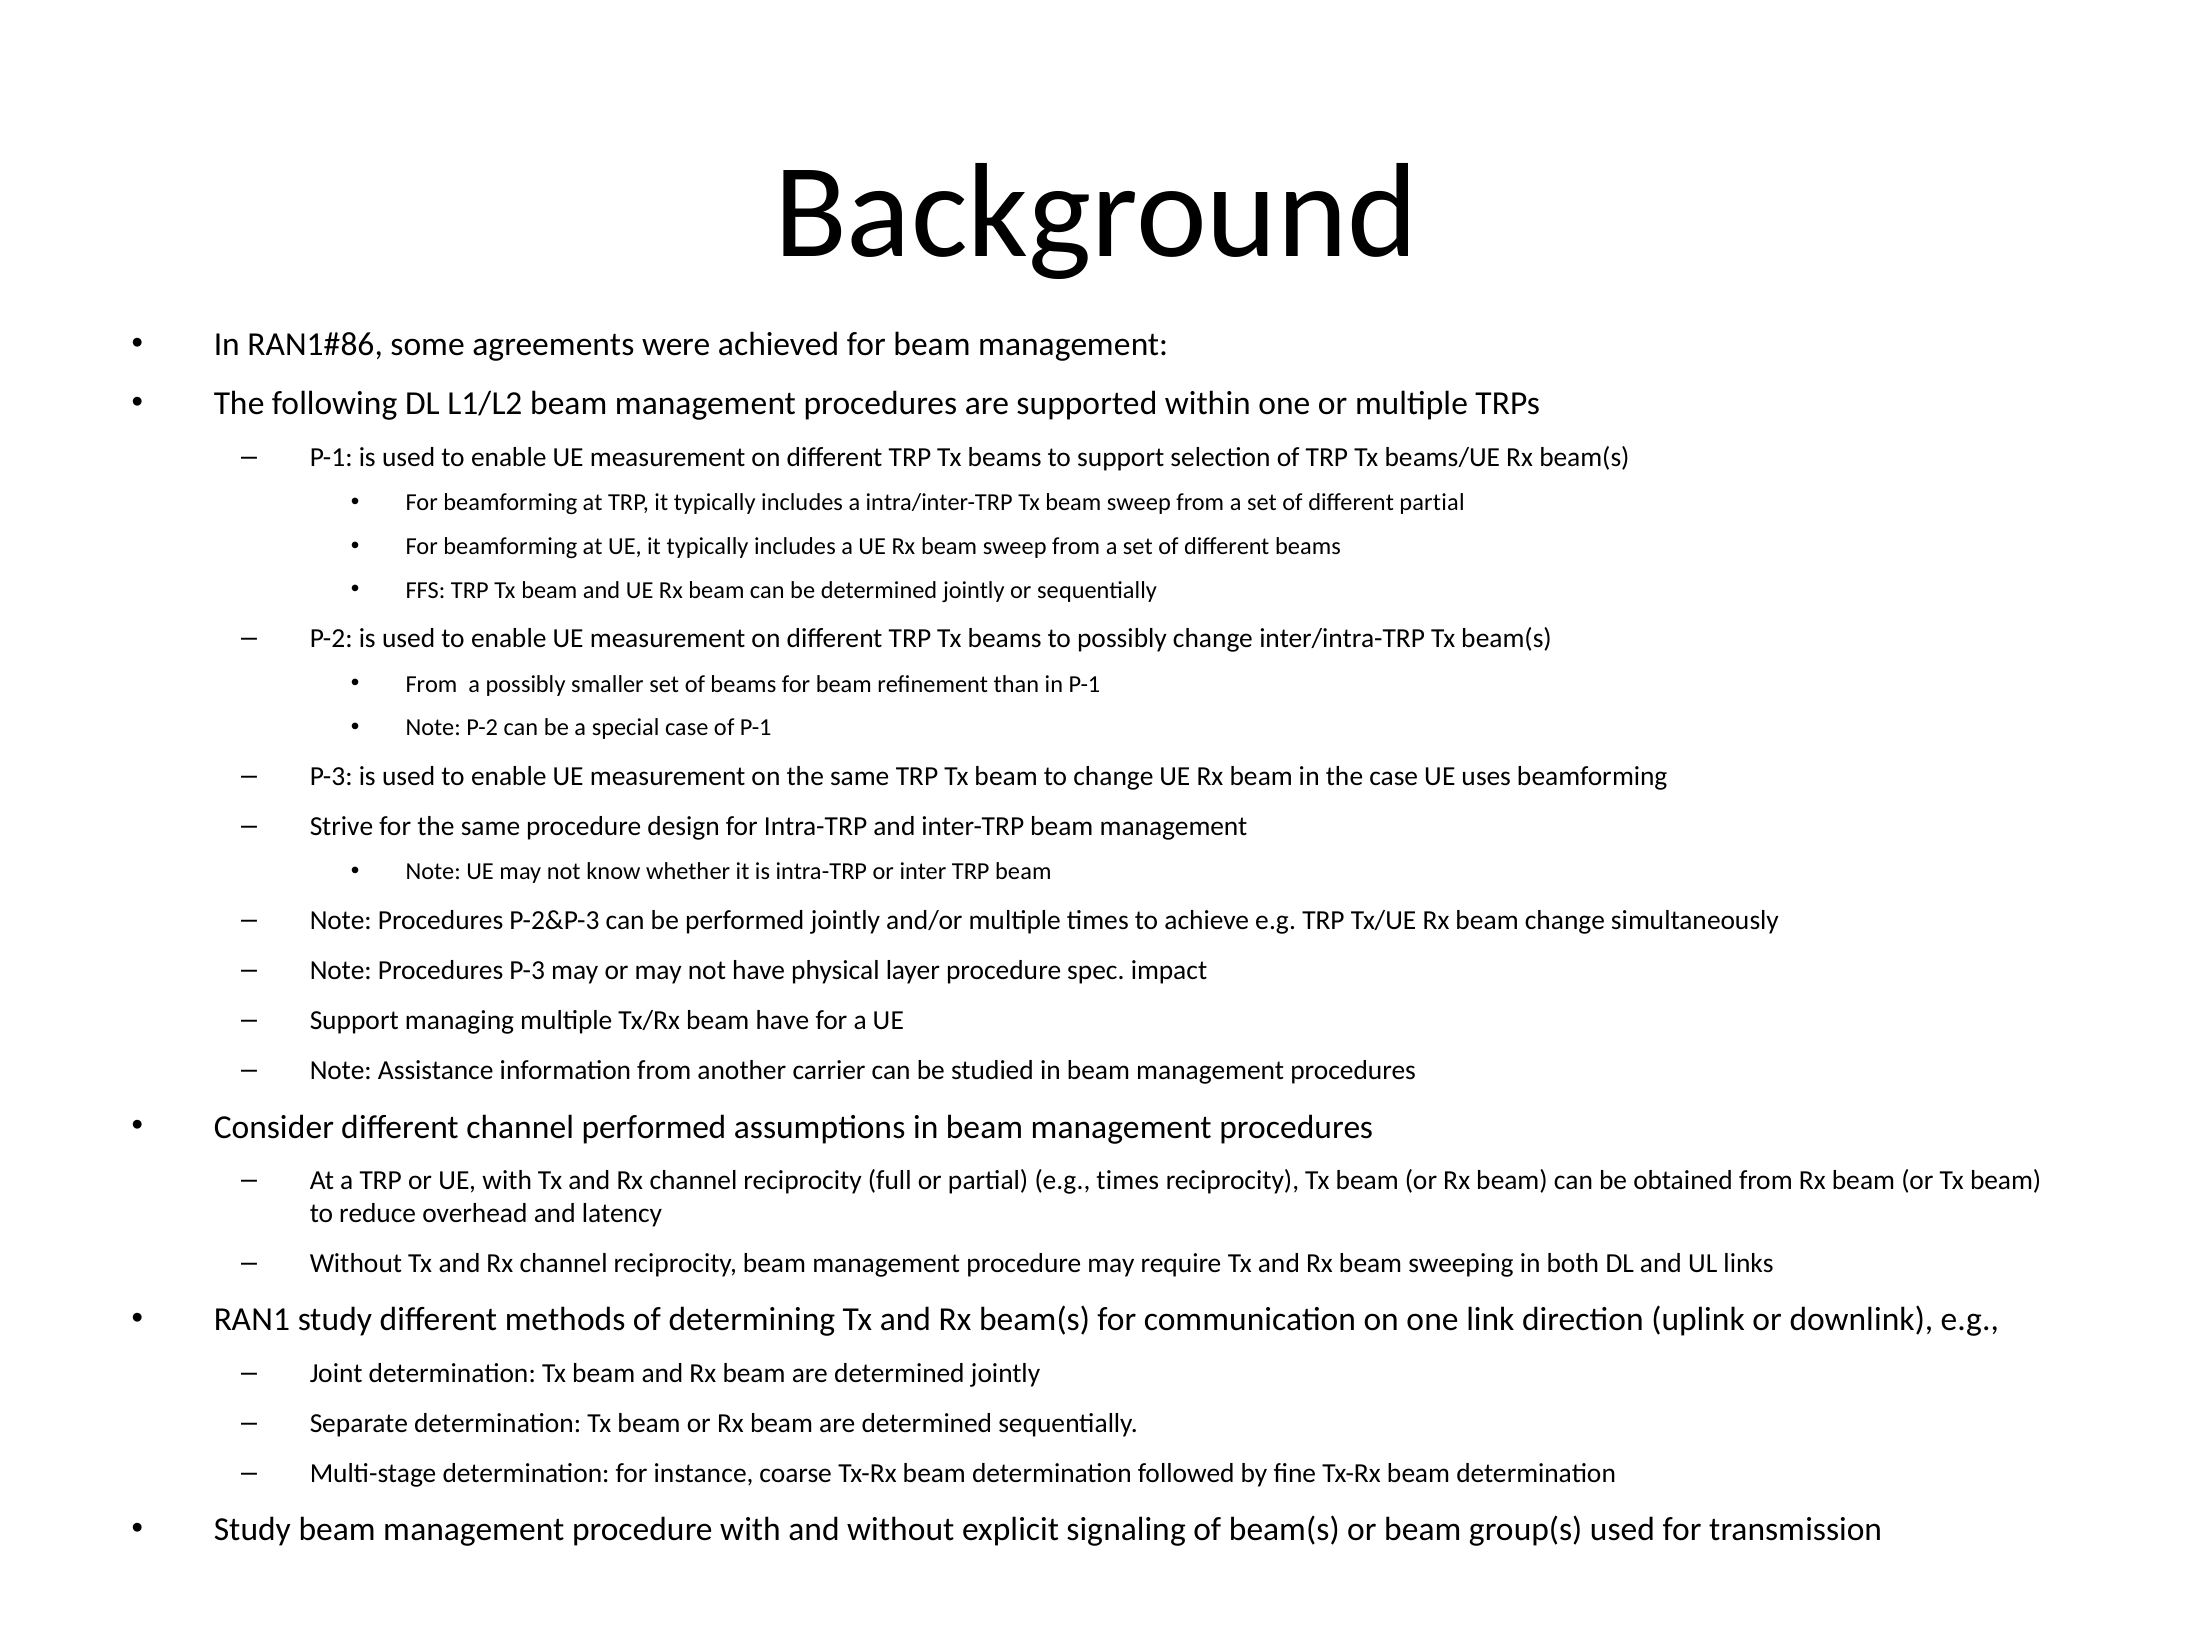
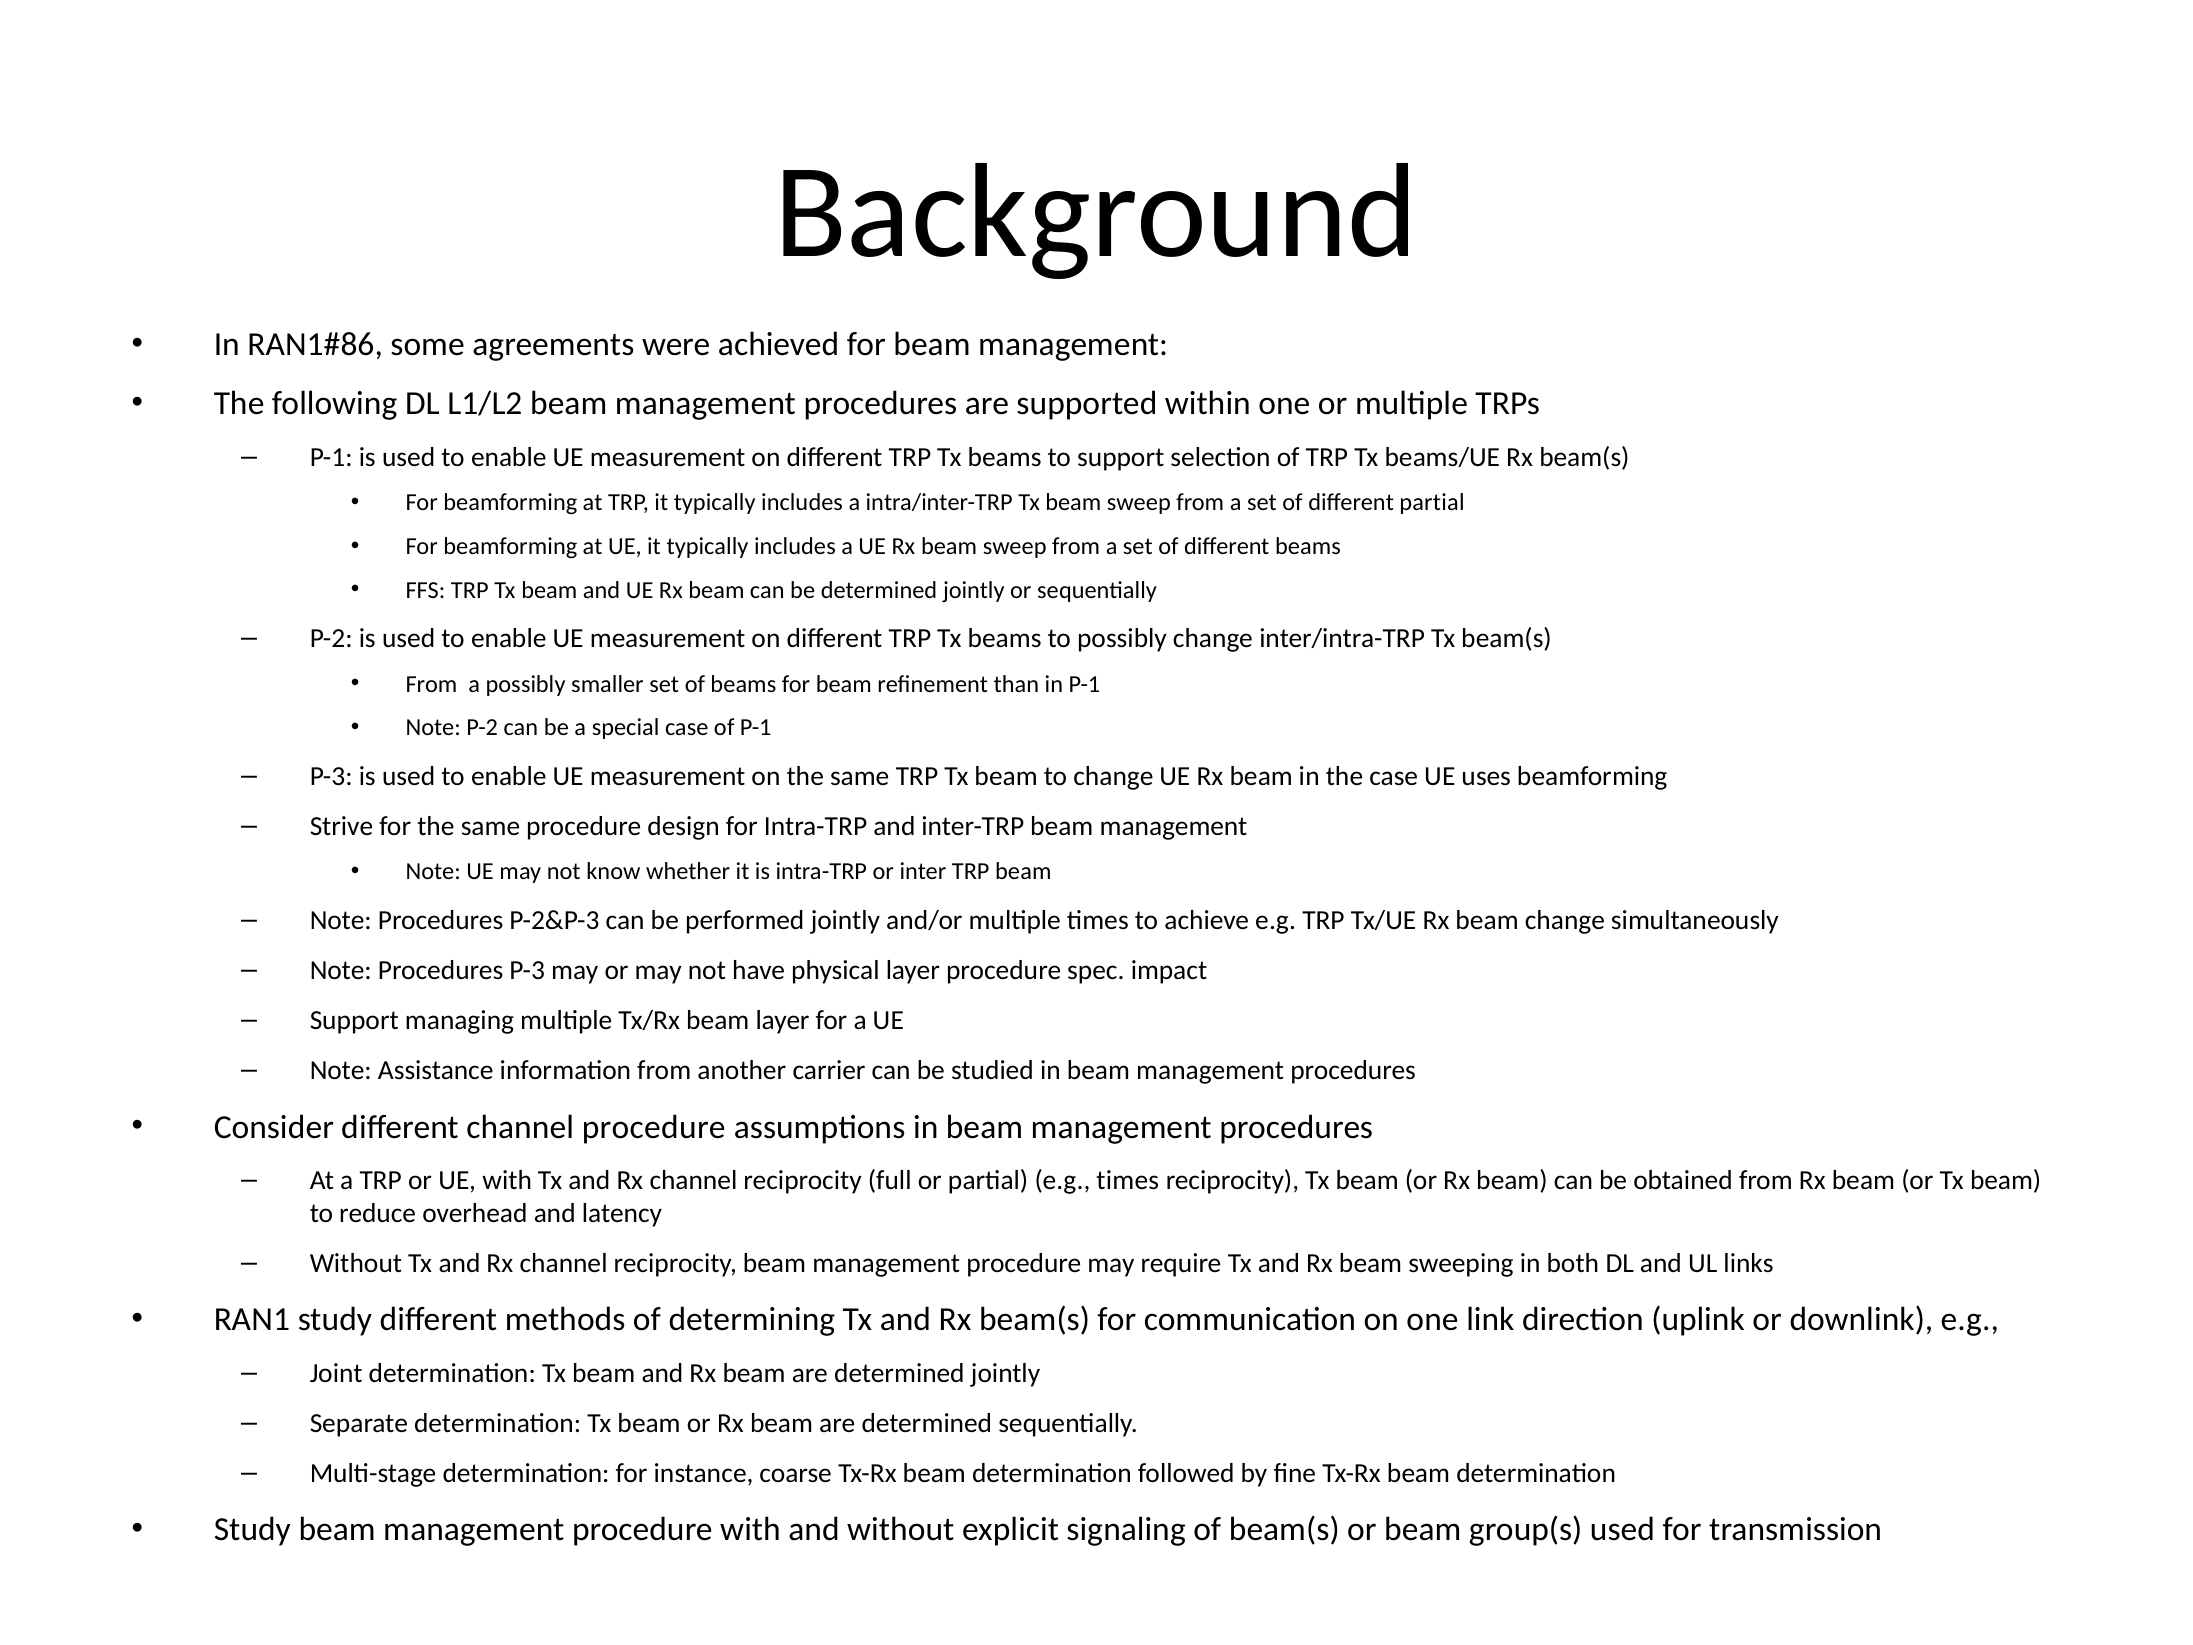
beam have: have -> layer (783, 1020)
channel performed: performed -> procedure (654, 1127)
